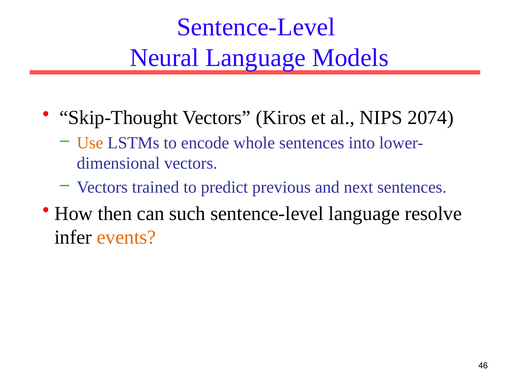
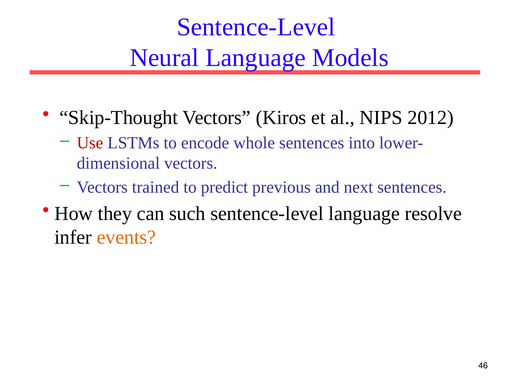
2074: 2074 -> 2012 (431, 117)
Use colour: orange -> red (90, 143)
then: then -> they (115, 213)
